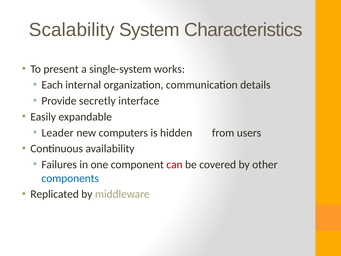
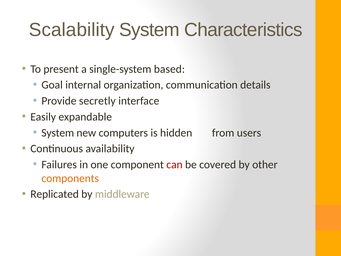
works: works -> based (169, 69)
Each: Each -> Goal (52, 85)
Leader: Leader -> System (58, 133)
components colour: blue -> orange (70, 178)
